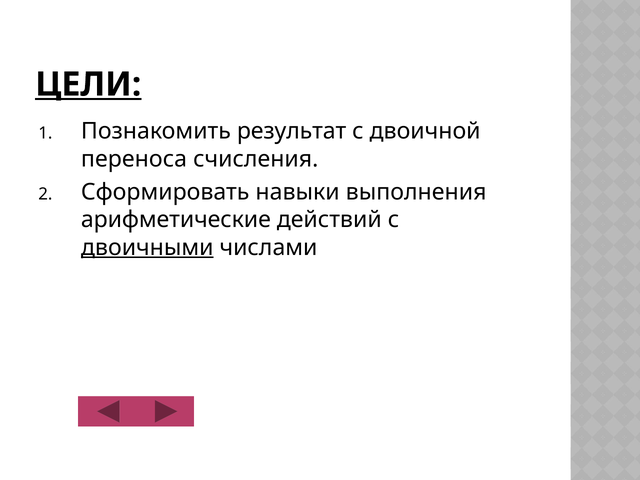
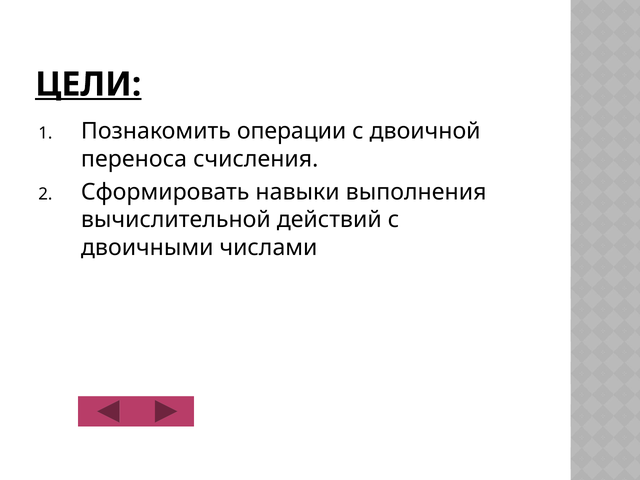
результат: результат -> операции (292, 131)
арифметические: арифметические -> вычислительной (176, 220)
двоичными underline: present -> none (147, 247)
